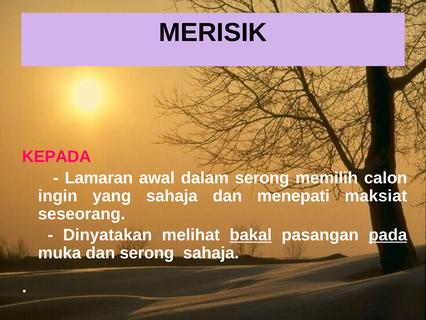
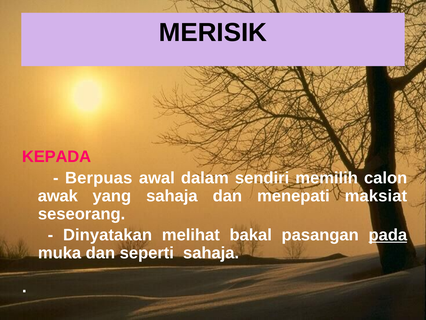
Lamaran: Lamaran -> Berpuas (99, 178)
dalam serong: serong -> sendiri (262, 178)
ingin: ingin -> awak (58, 196)
bakal underline: present -> none (251, 235)
dan serong: serong -> seperti (147, 253)
